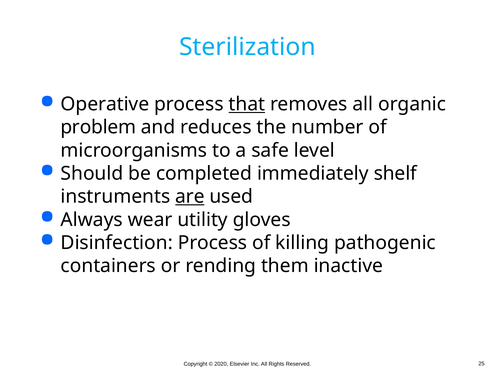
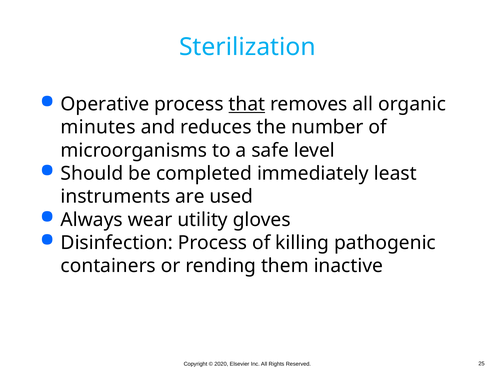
problem: problem -> minutes (98, 127)
shelf: shelf -> least (395, 174)
are underline: present -> none (190, 197)
